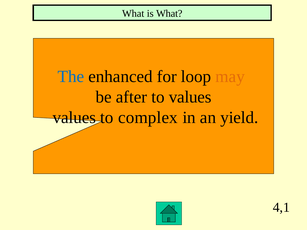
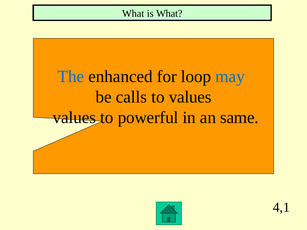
may colour: orange -> blue (230, 77)
after: after -> calls (131, 97)
complex: complex -> powerful (148, 118)
yield: yield -> same (239, 118)
